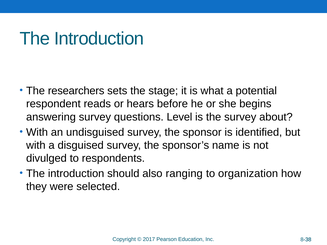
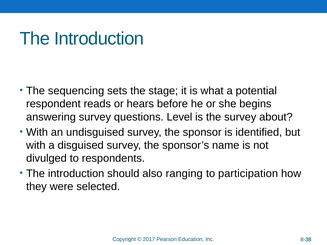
researchers: researchers -> sequencing (76, 91)
organization: organization -> participation (248, 174)
